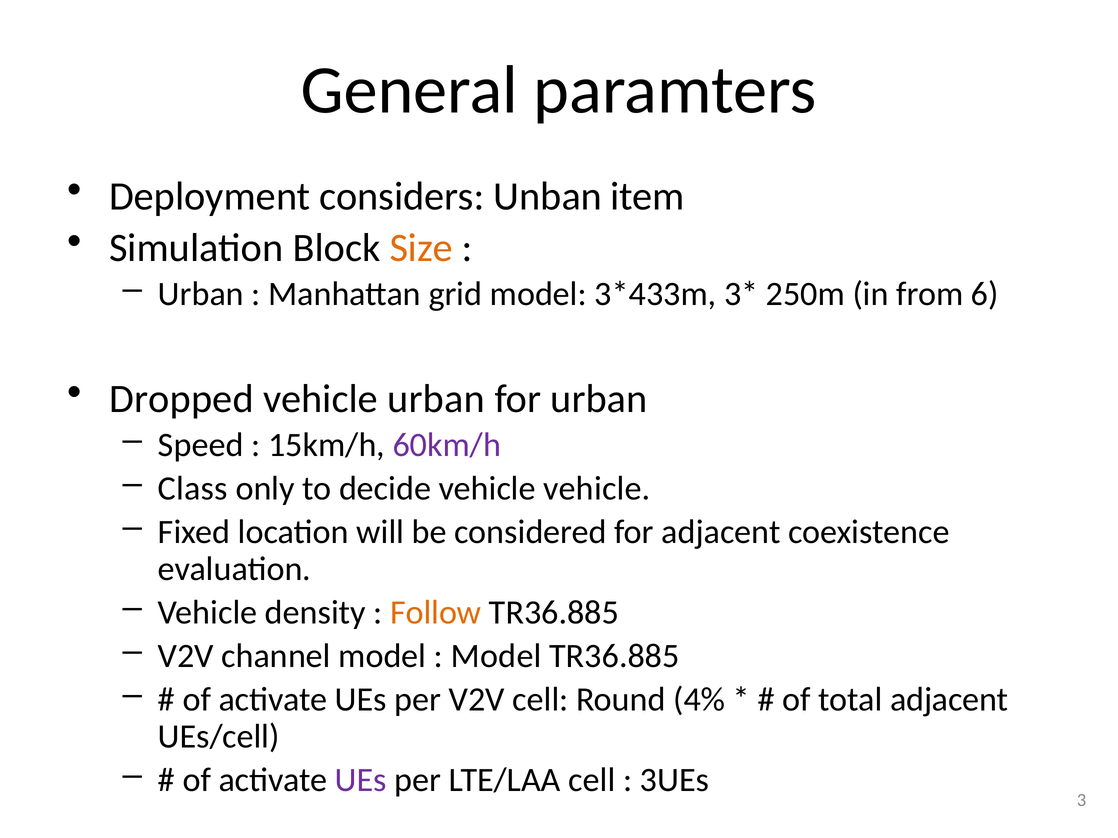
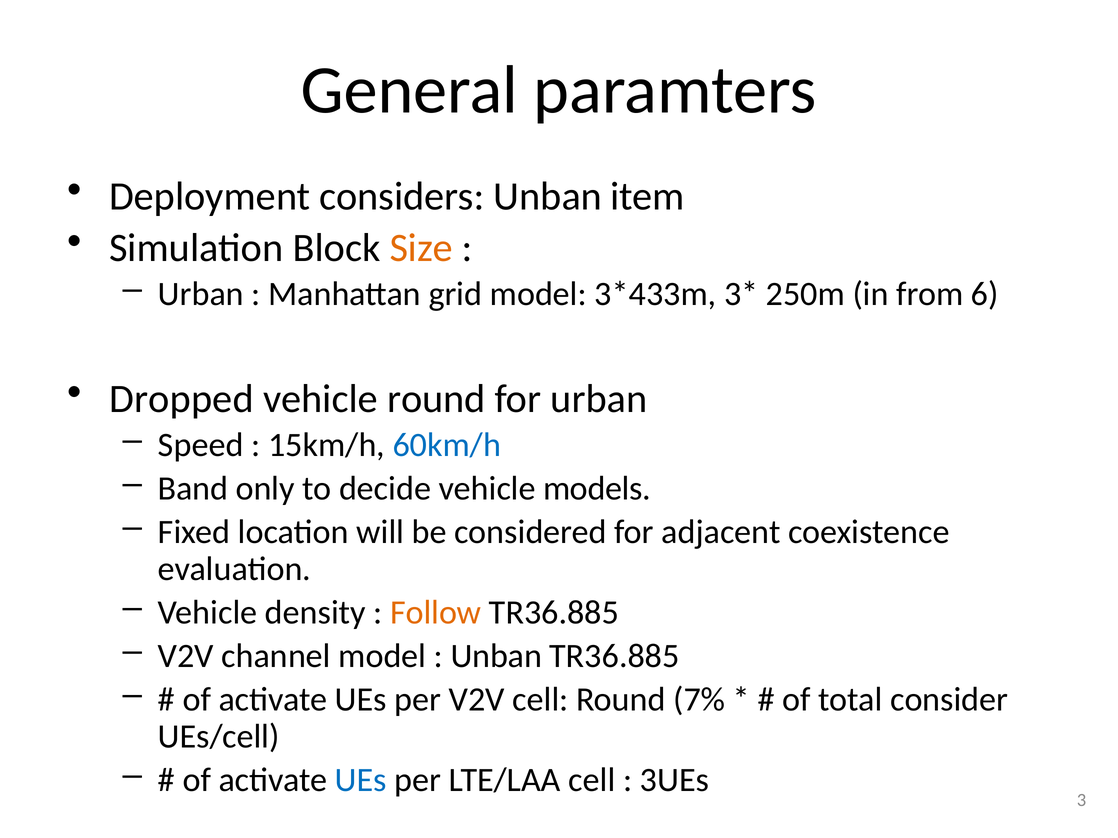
vehicle urban: urban -> round (436, 399)
60km/h colour: purple -> blue (447, 445)
Class: Class -> Band (193, 489)
vehicle vehicle: vehicle -> models (597, 489)
Model: Model -> Unban (496, 656)
4%: 4% -> 7% (699, 700)
total adjacent: adjacent -> consider (949, 700)
UEs colour: purple -> blue (361, 781)
